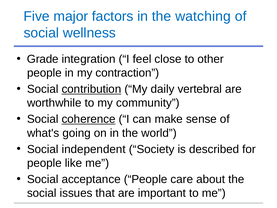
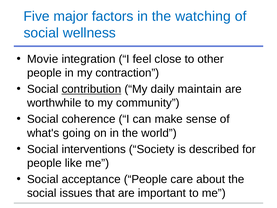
Grade: Grade -> Movie (43, 59)
vertebral: vertebral -> maintain (200, 89)
coherence underline: present -> none (89, 119)
independent: independent -> interventions (94, 149)
